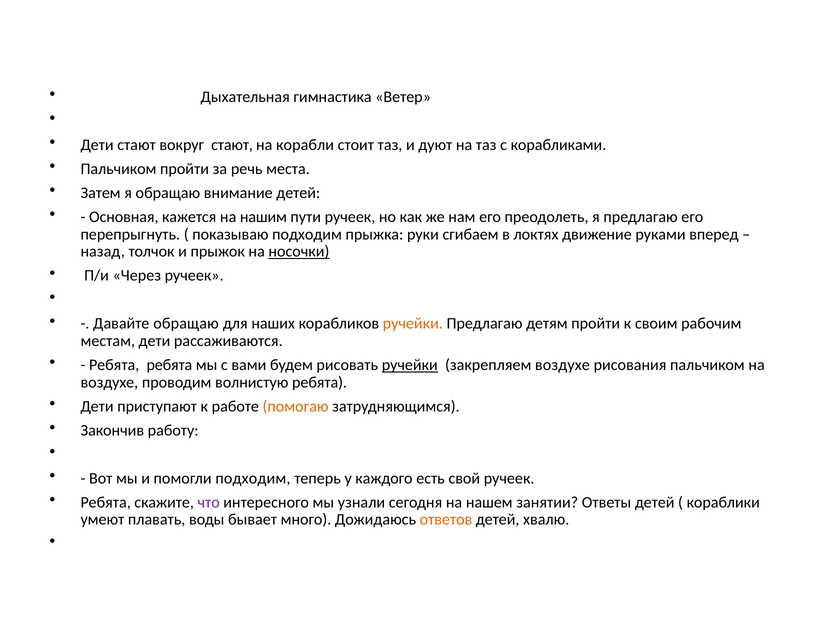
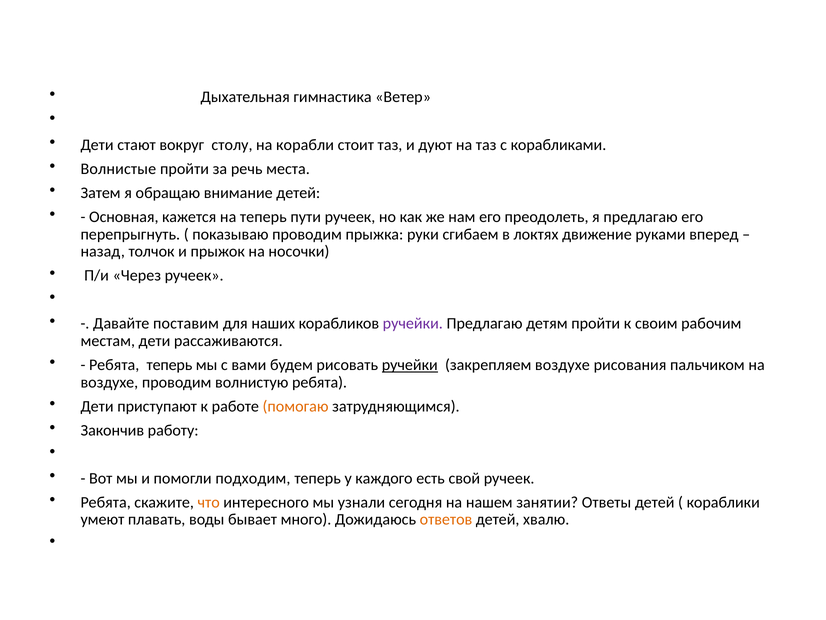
вокруг стают: стают -> столу (232, 145)
Пальчиком: Пальчиком -> Волнистые (118, 169)
на нашим: нашим -> теперь (263, 217)
показываю подходим: подходим -> проводим (307, 234)
носочки underline: present -> none (299, 251)
Давайте обращаю: обращаю -> поставим (186, 323)
ручейки colour: orange -> purple (413, 323)
Ребята ребята: ребята -> теперь (169, 365)
что colour: purple -> orange (209, 502)
